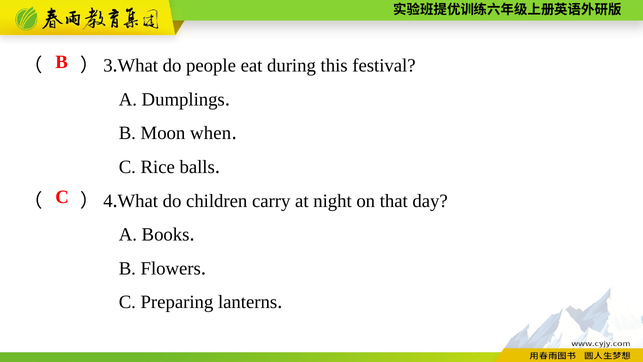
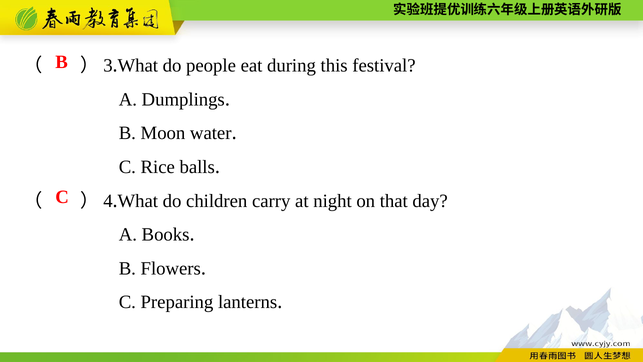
when: when -> water (211, 133)
